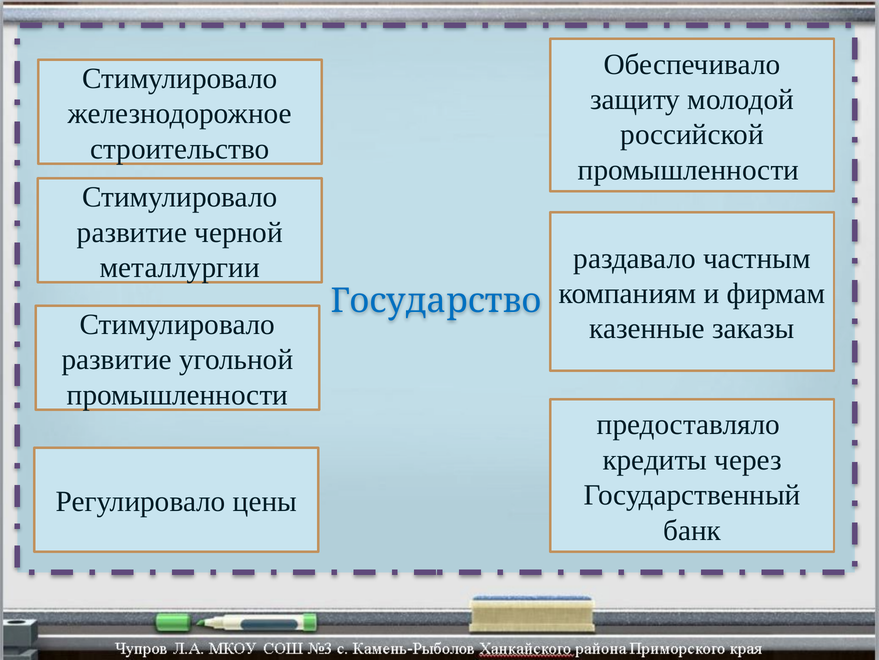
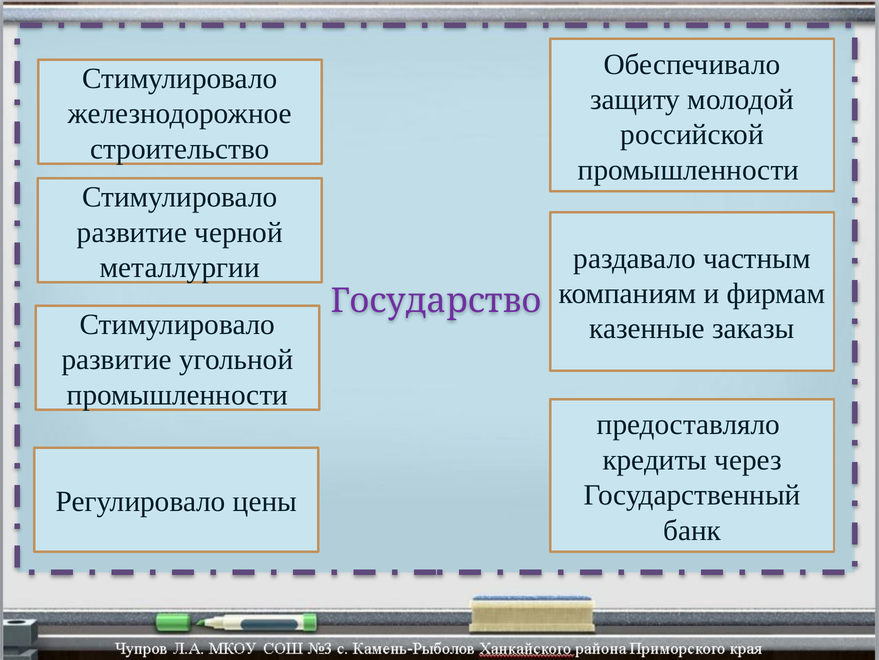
Государство colour: blue -> purple (436, 301)
